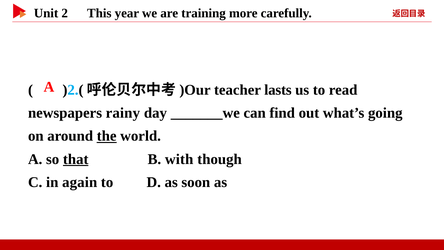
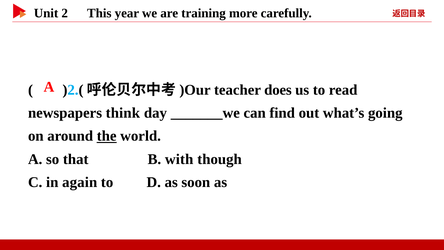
lasts: lasts -> does (278, 90)
rainy: rainy -> think (123, 113)
that underline: present -> none (76, 159)
